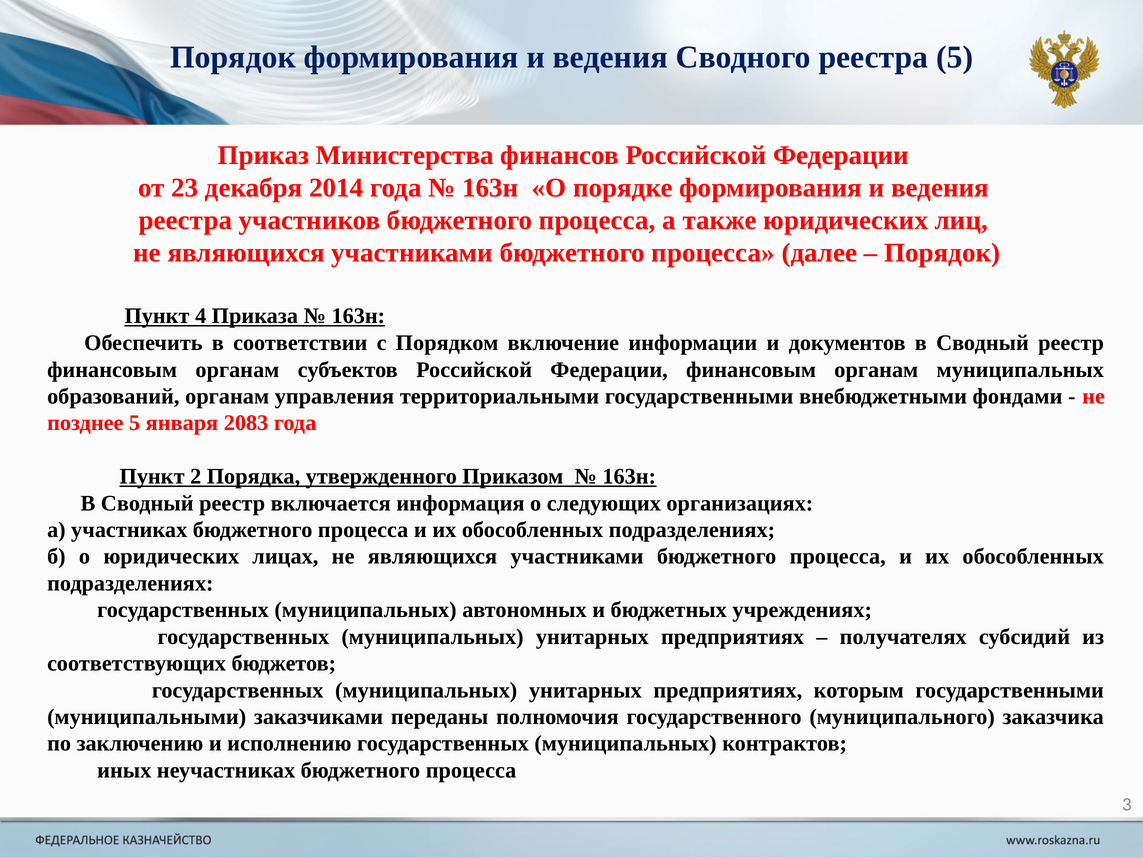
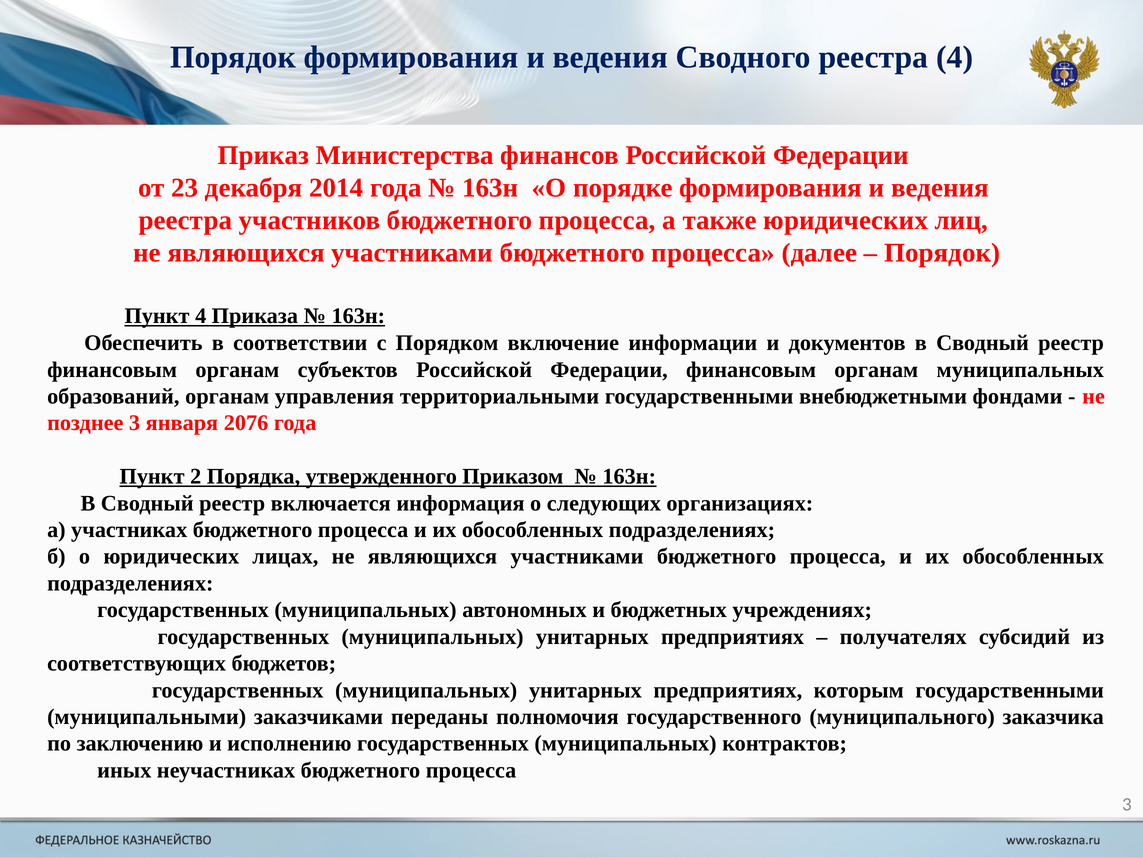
реестра 5: 5 -> 4 (955, 57)
позднее 5: 5 -> 3 (135, 423)
2083: 2083 -> 2076 (246, 423)
